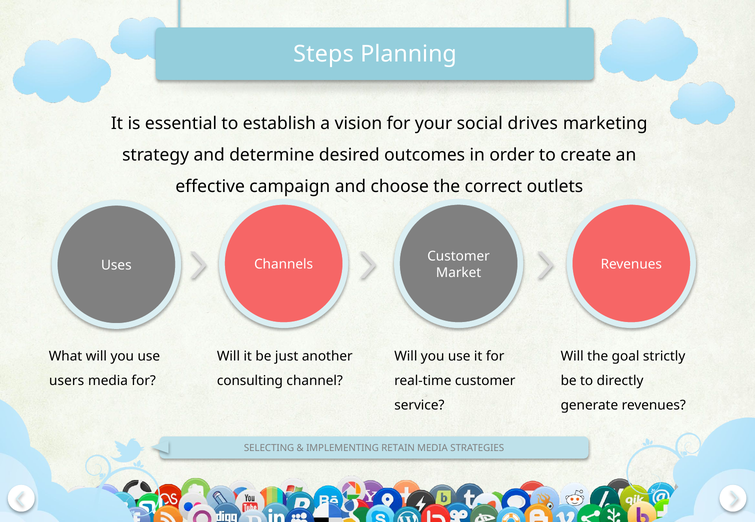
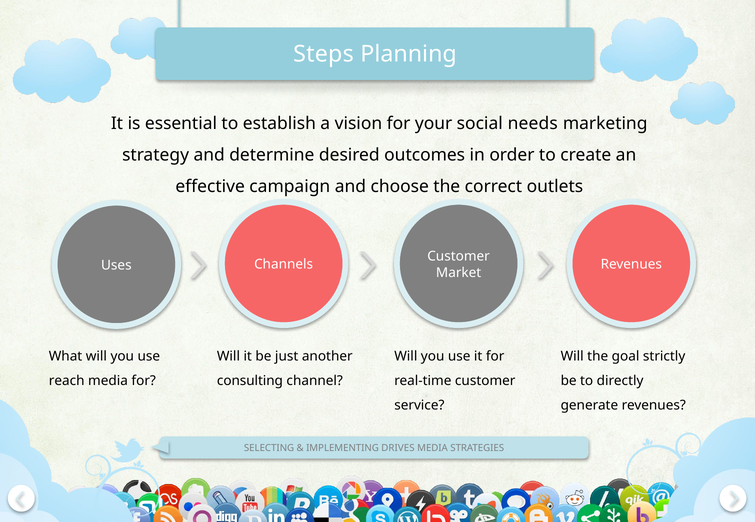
drives: drives -> needs (533, 124)
users: users -> reach (67, 381)
RETAIN: RETAIN -> DRIVES (398, 449)
